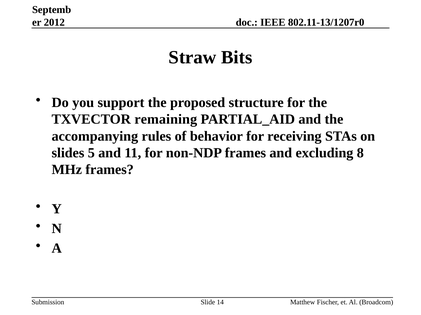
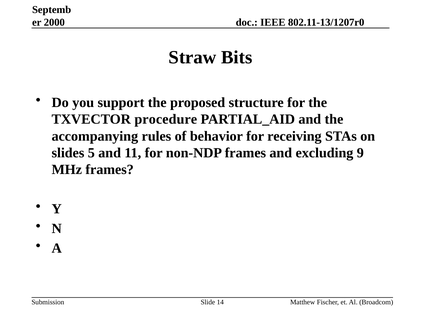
2012: 2012 -> 2000 (54, 22)
remaining: remaining -> procedure (166, 120)
8: 8 -> 9 (360, 153)
